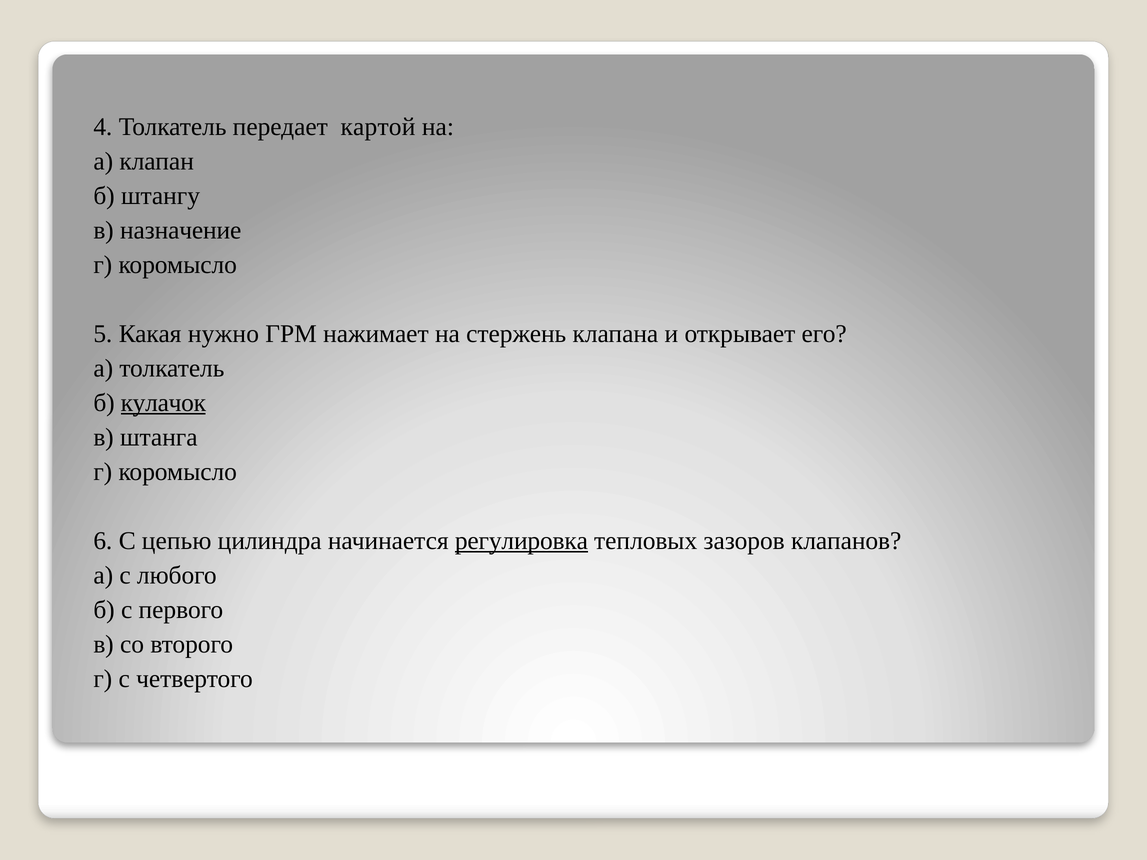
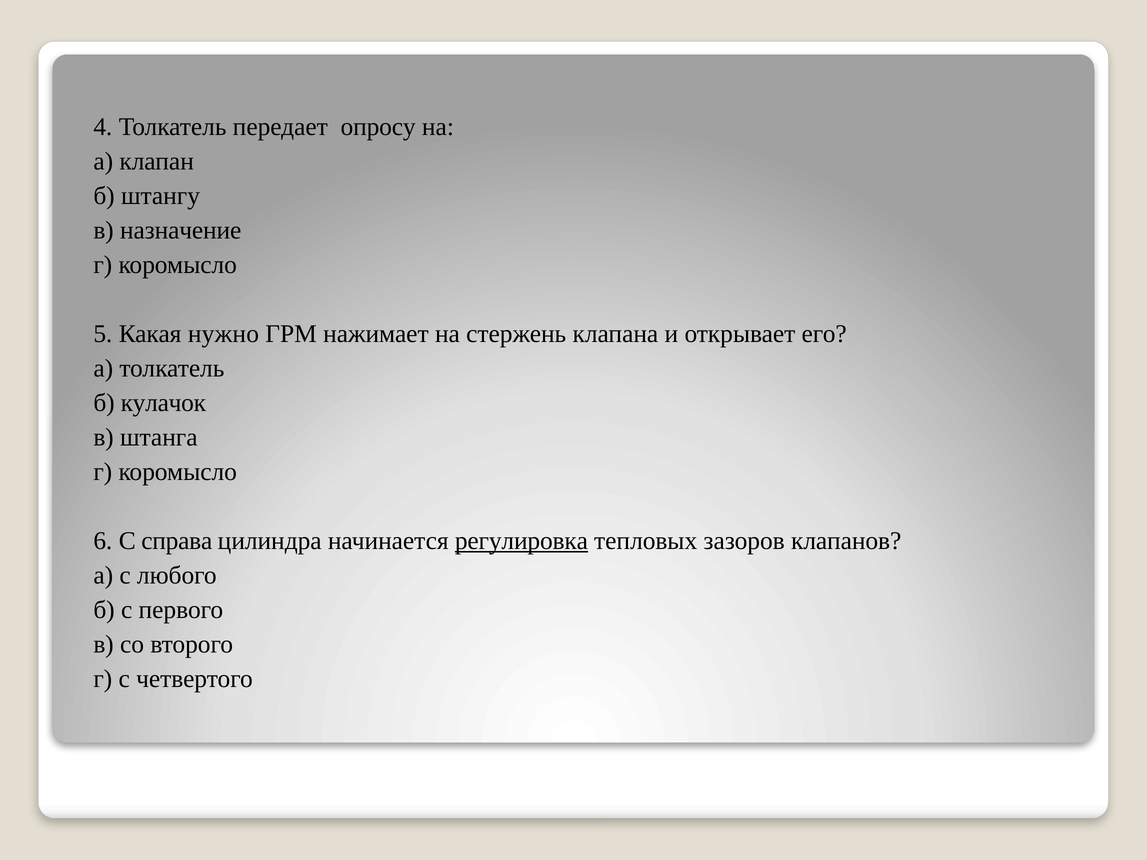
картой: картой -> опросу (378, 127)
кулачок underline: present -> none (163, 403)
цепью: цепью -> справа (177, 541)
